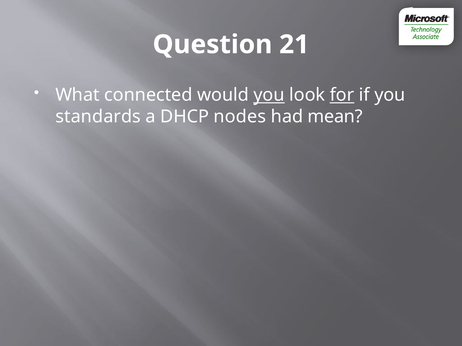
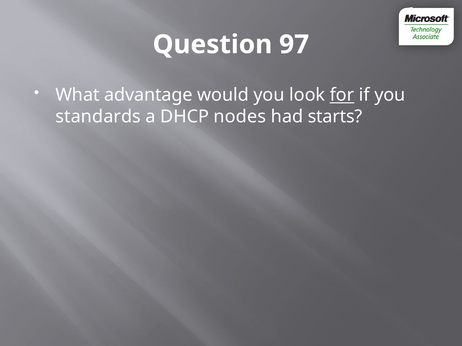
21: 21 -> 97 (294, 45)
connected: connected -> advantage (148, 95)
you underline: present -> none (269, 95)
mean: mean -> starts (335, 117)
